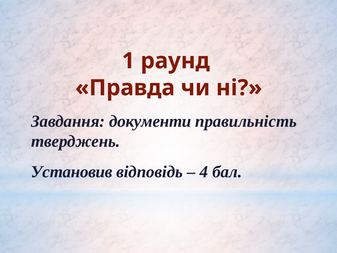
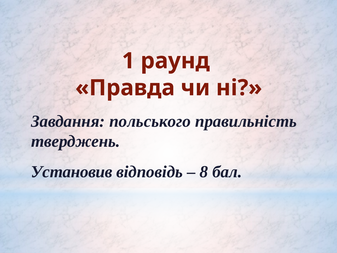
документи: документи -> польського (150, 121)
4: 4 -> 8 (204, 172)
